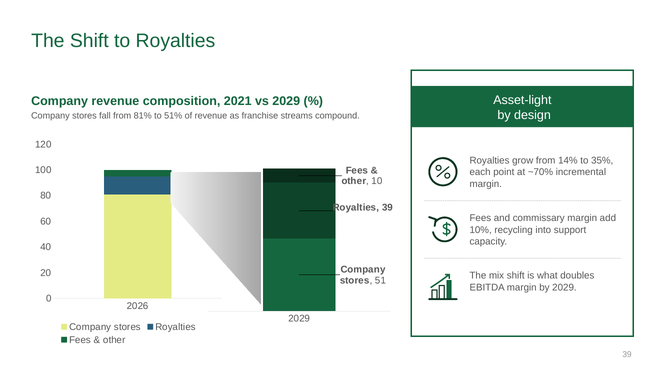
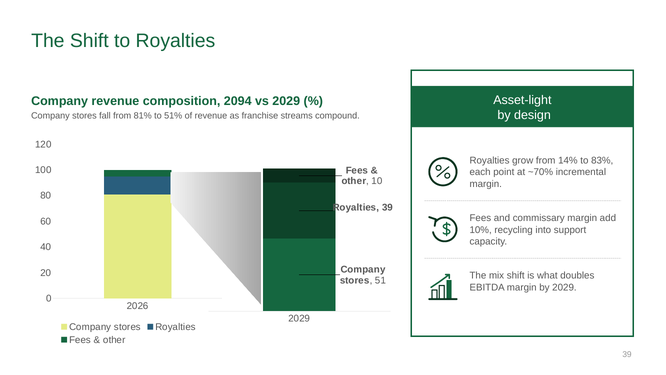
2021: 2021 -> 2094 (238, 101)
35%: 35% -> 83% (602, 160)
